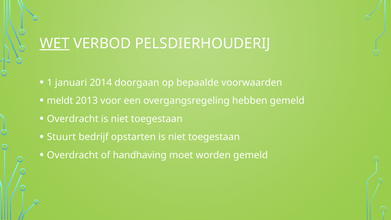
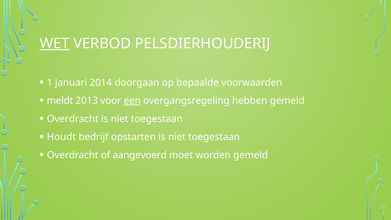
een underline: none -> present (132, 101)
Stuurt: Stuurt -> Houdt (61, 137)
handhaving: handhaving -> aangevoerd (140, 155)
